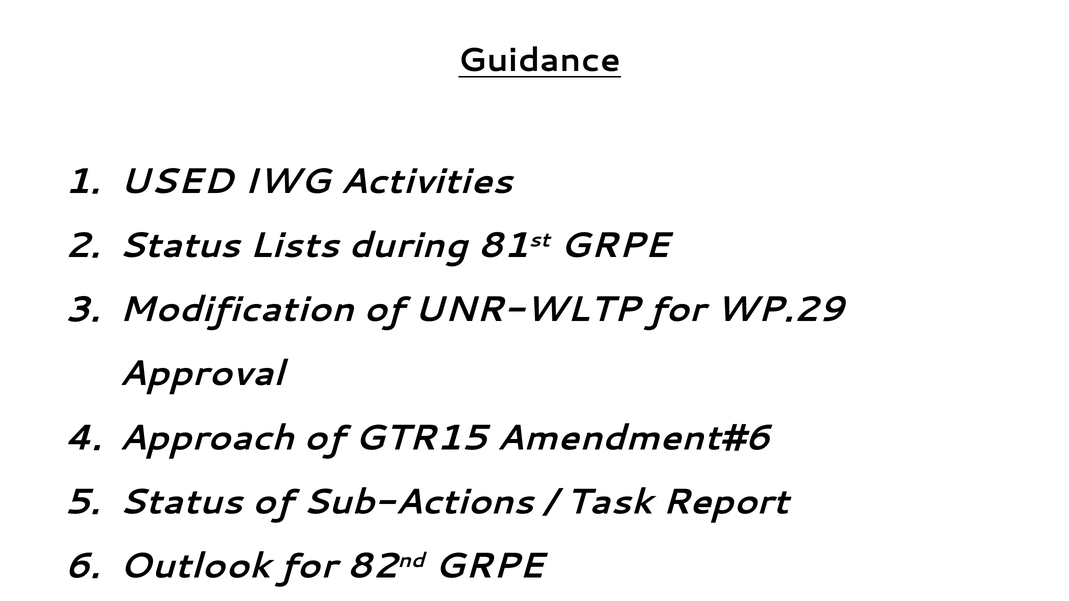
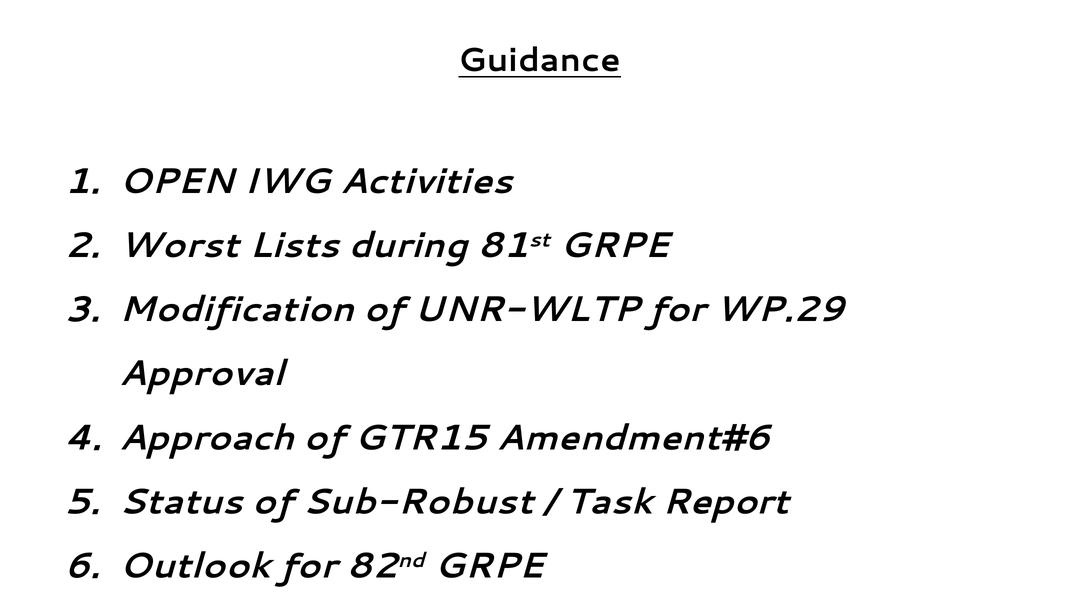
USED: USED -> OPEN (177, 182)
Status: Status -> Worst (179, 246)
Sub-Actions: Sub-Actions -> Sub-Robust (418, 502)
